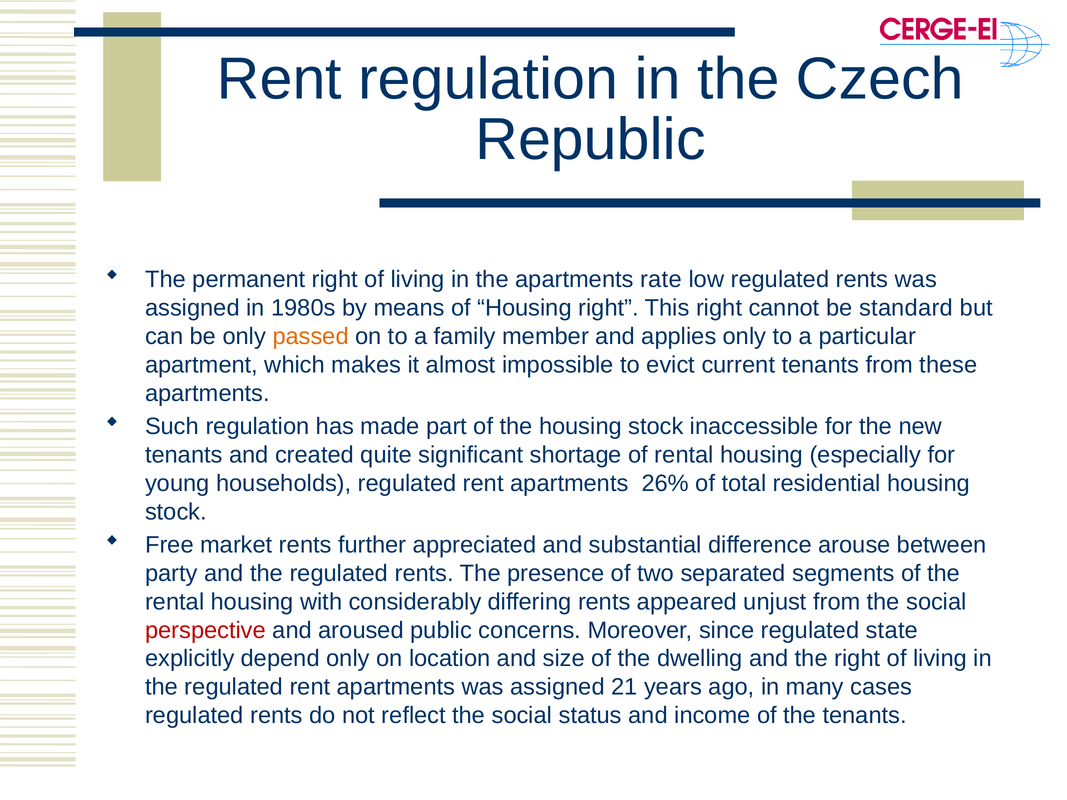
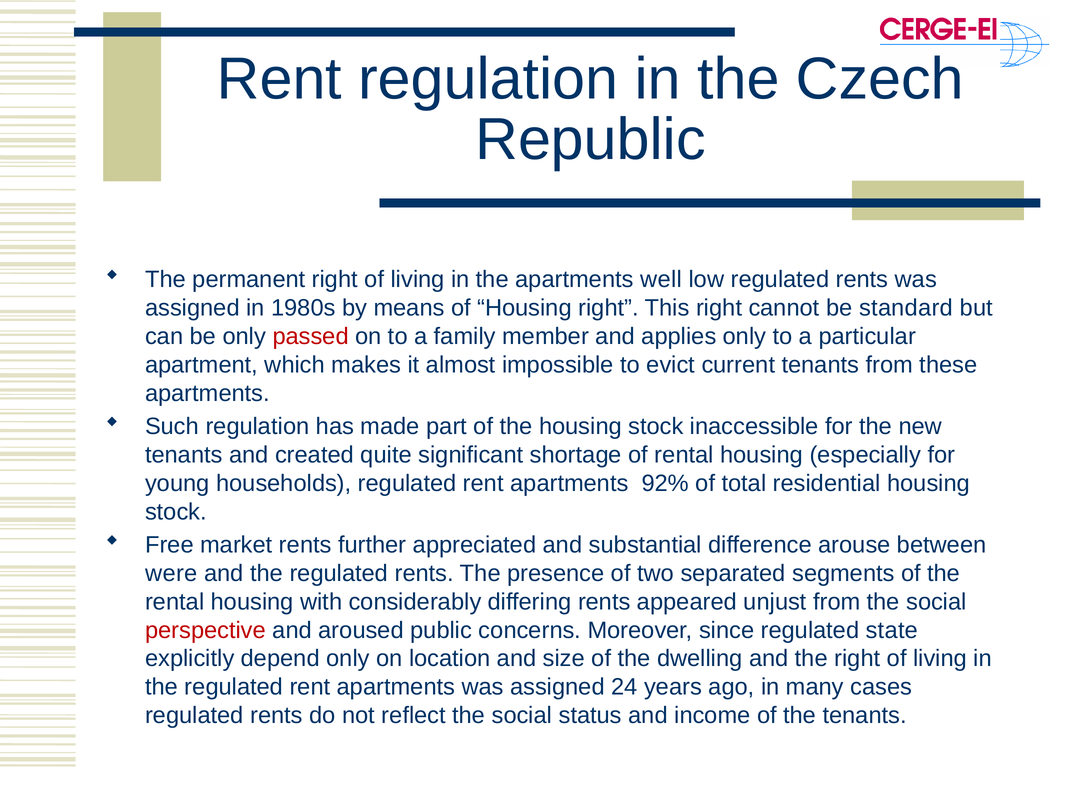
rate: rate -> well (661, 280)
passed colour: orange -> red (311, 337)
26%: 26% -> 92% (665, 483)
party: party -> were (171, 574)
21: 21 -> 24 (624, 687)
